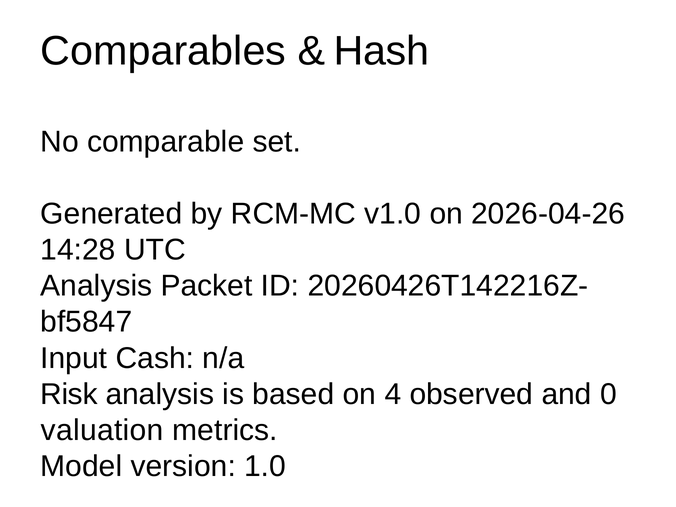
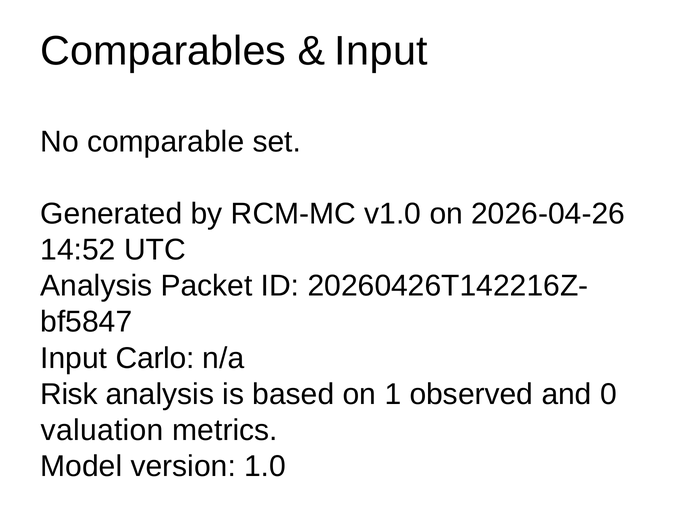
Hash: Hash -> Input (381, 51)
14:28: 14:28 -> 14:52 (78, 250)
Cash: Cash -> Carlo (155, 358)
4: 4 -> 1 (393, 394)
